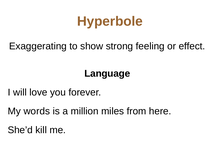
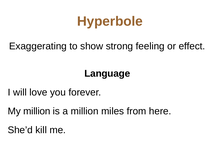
My words: words -> million (37, 111)
